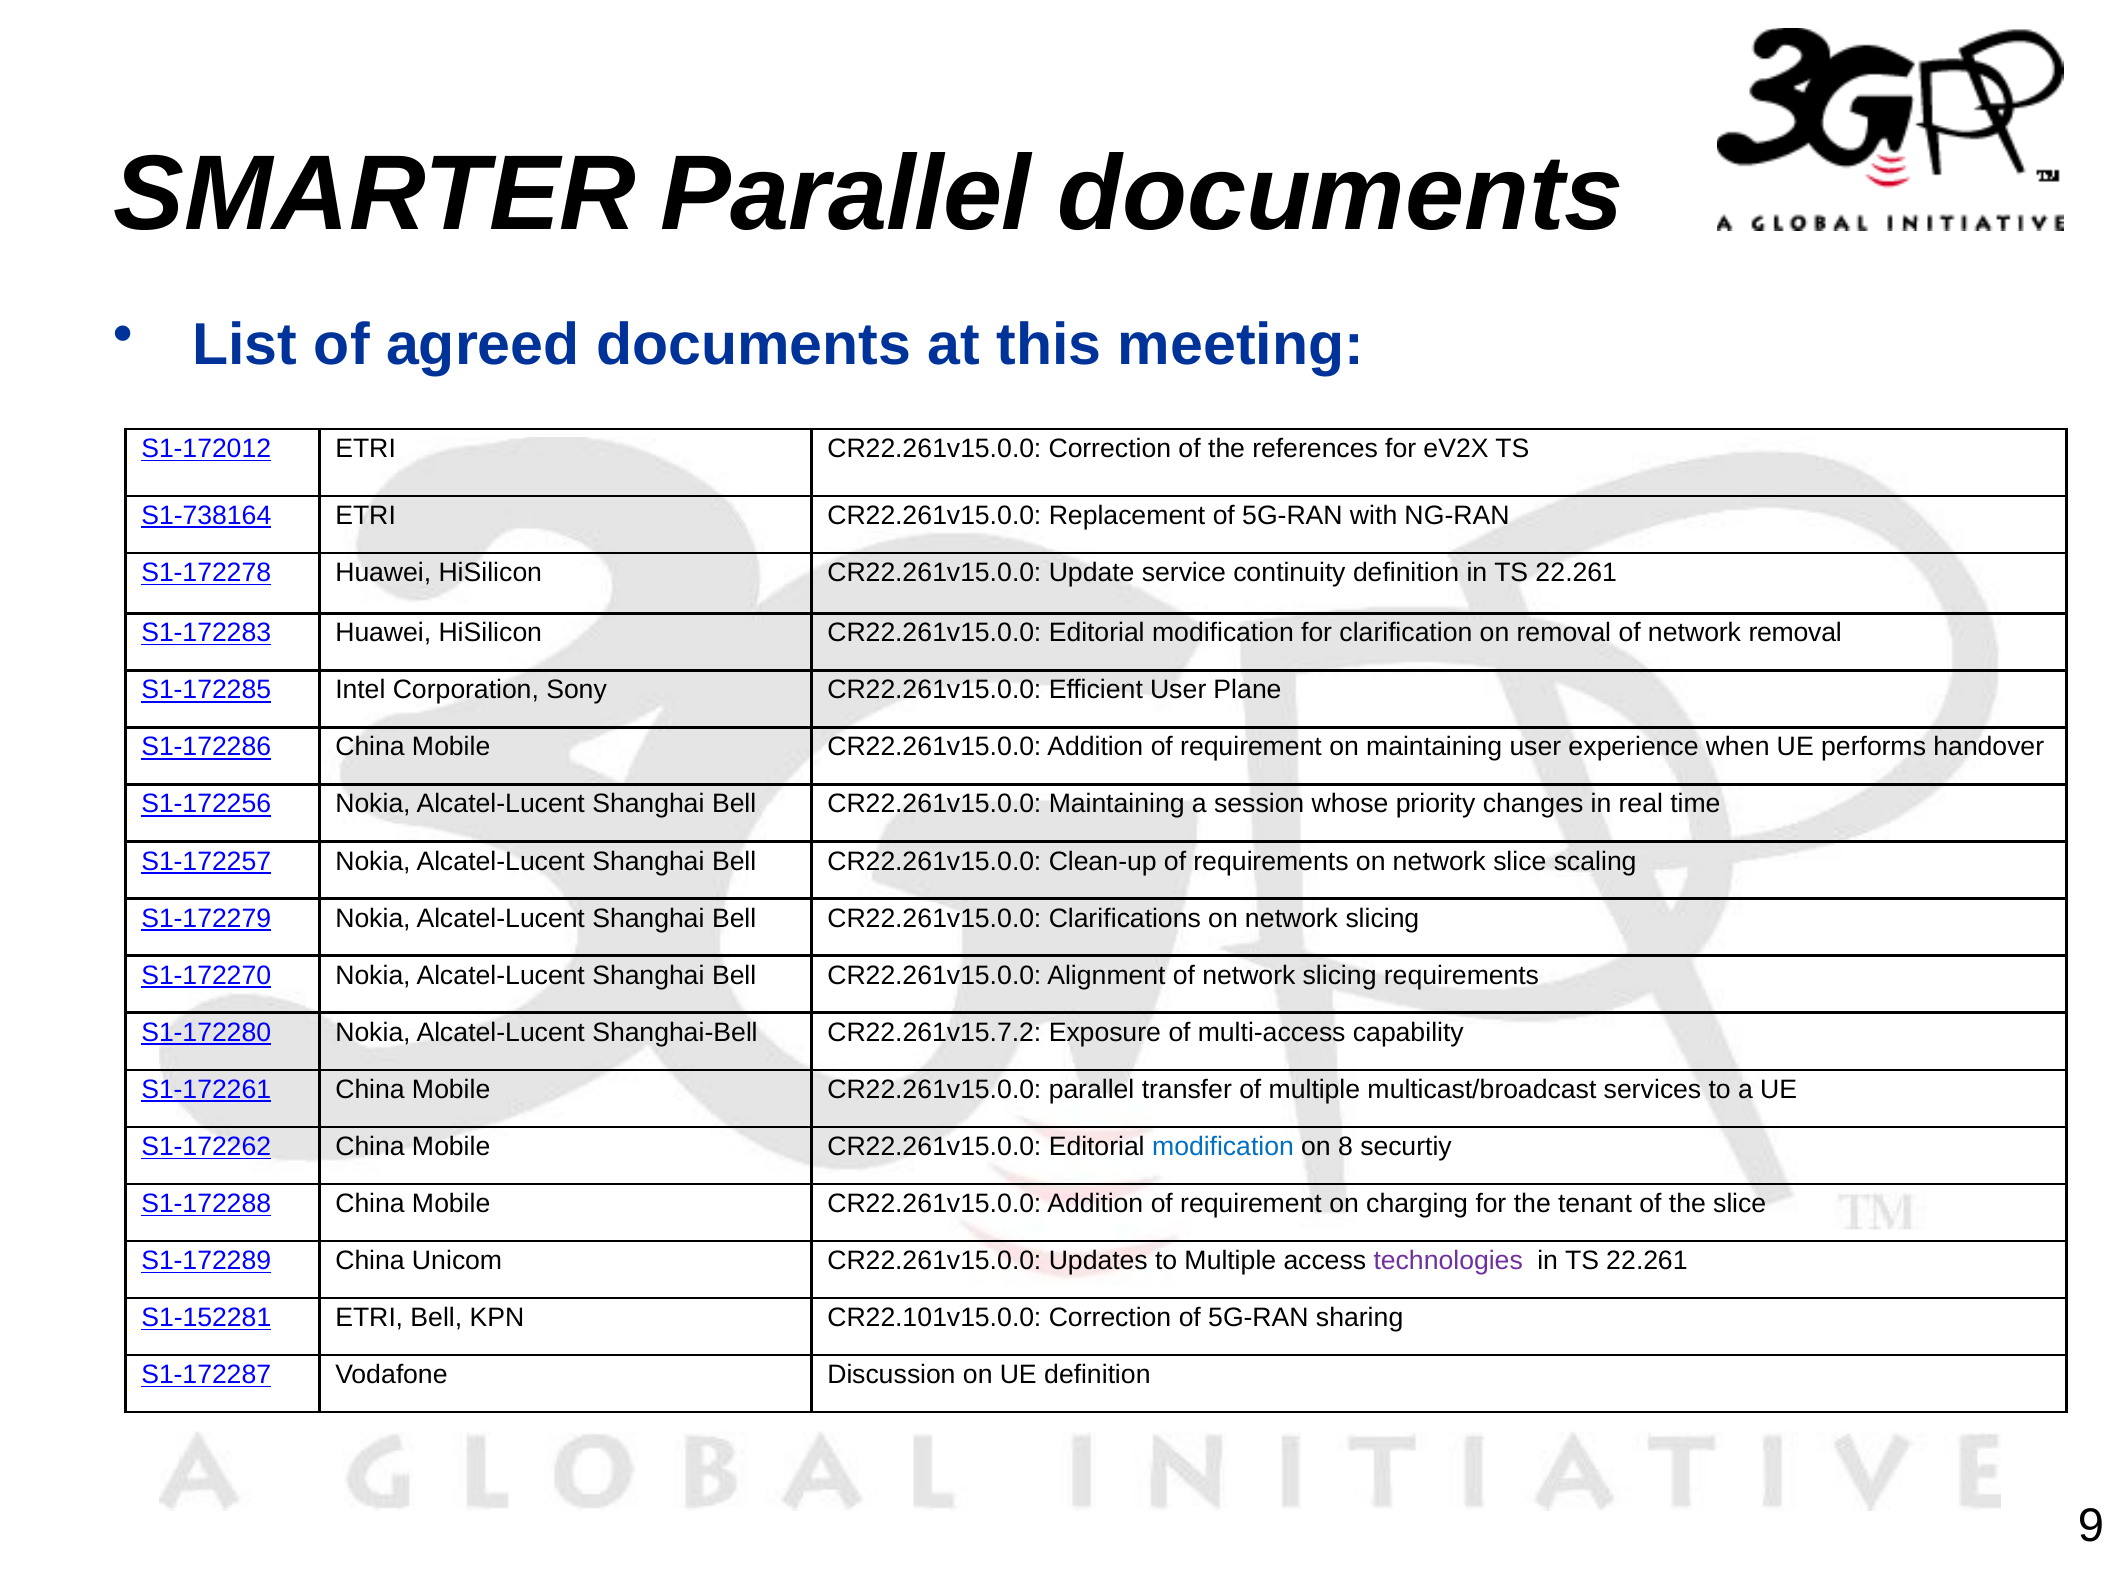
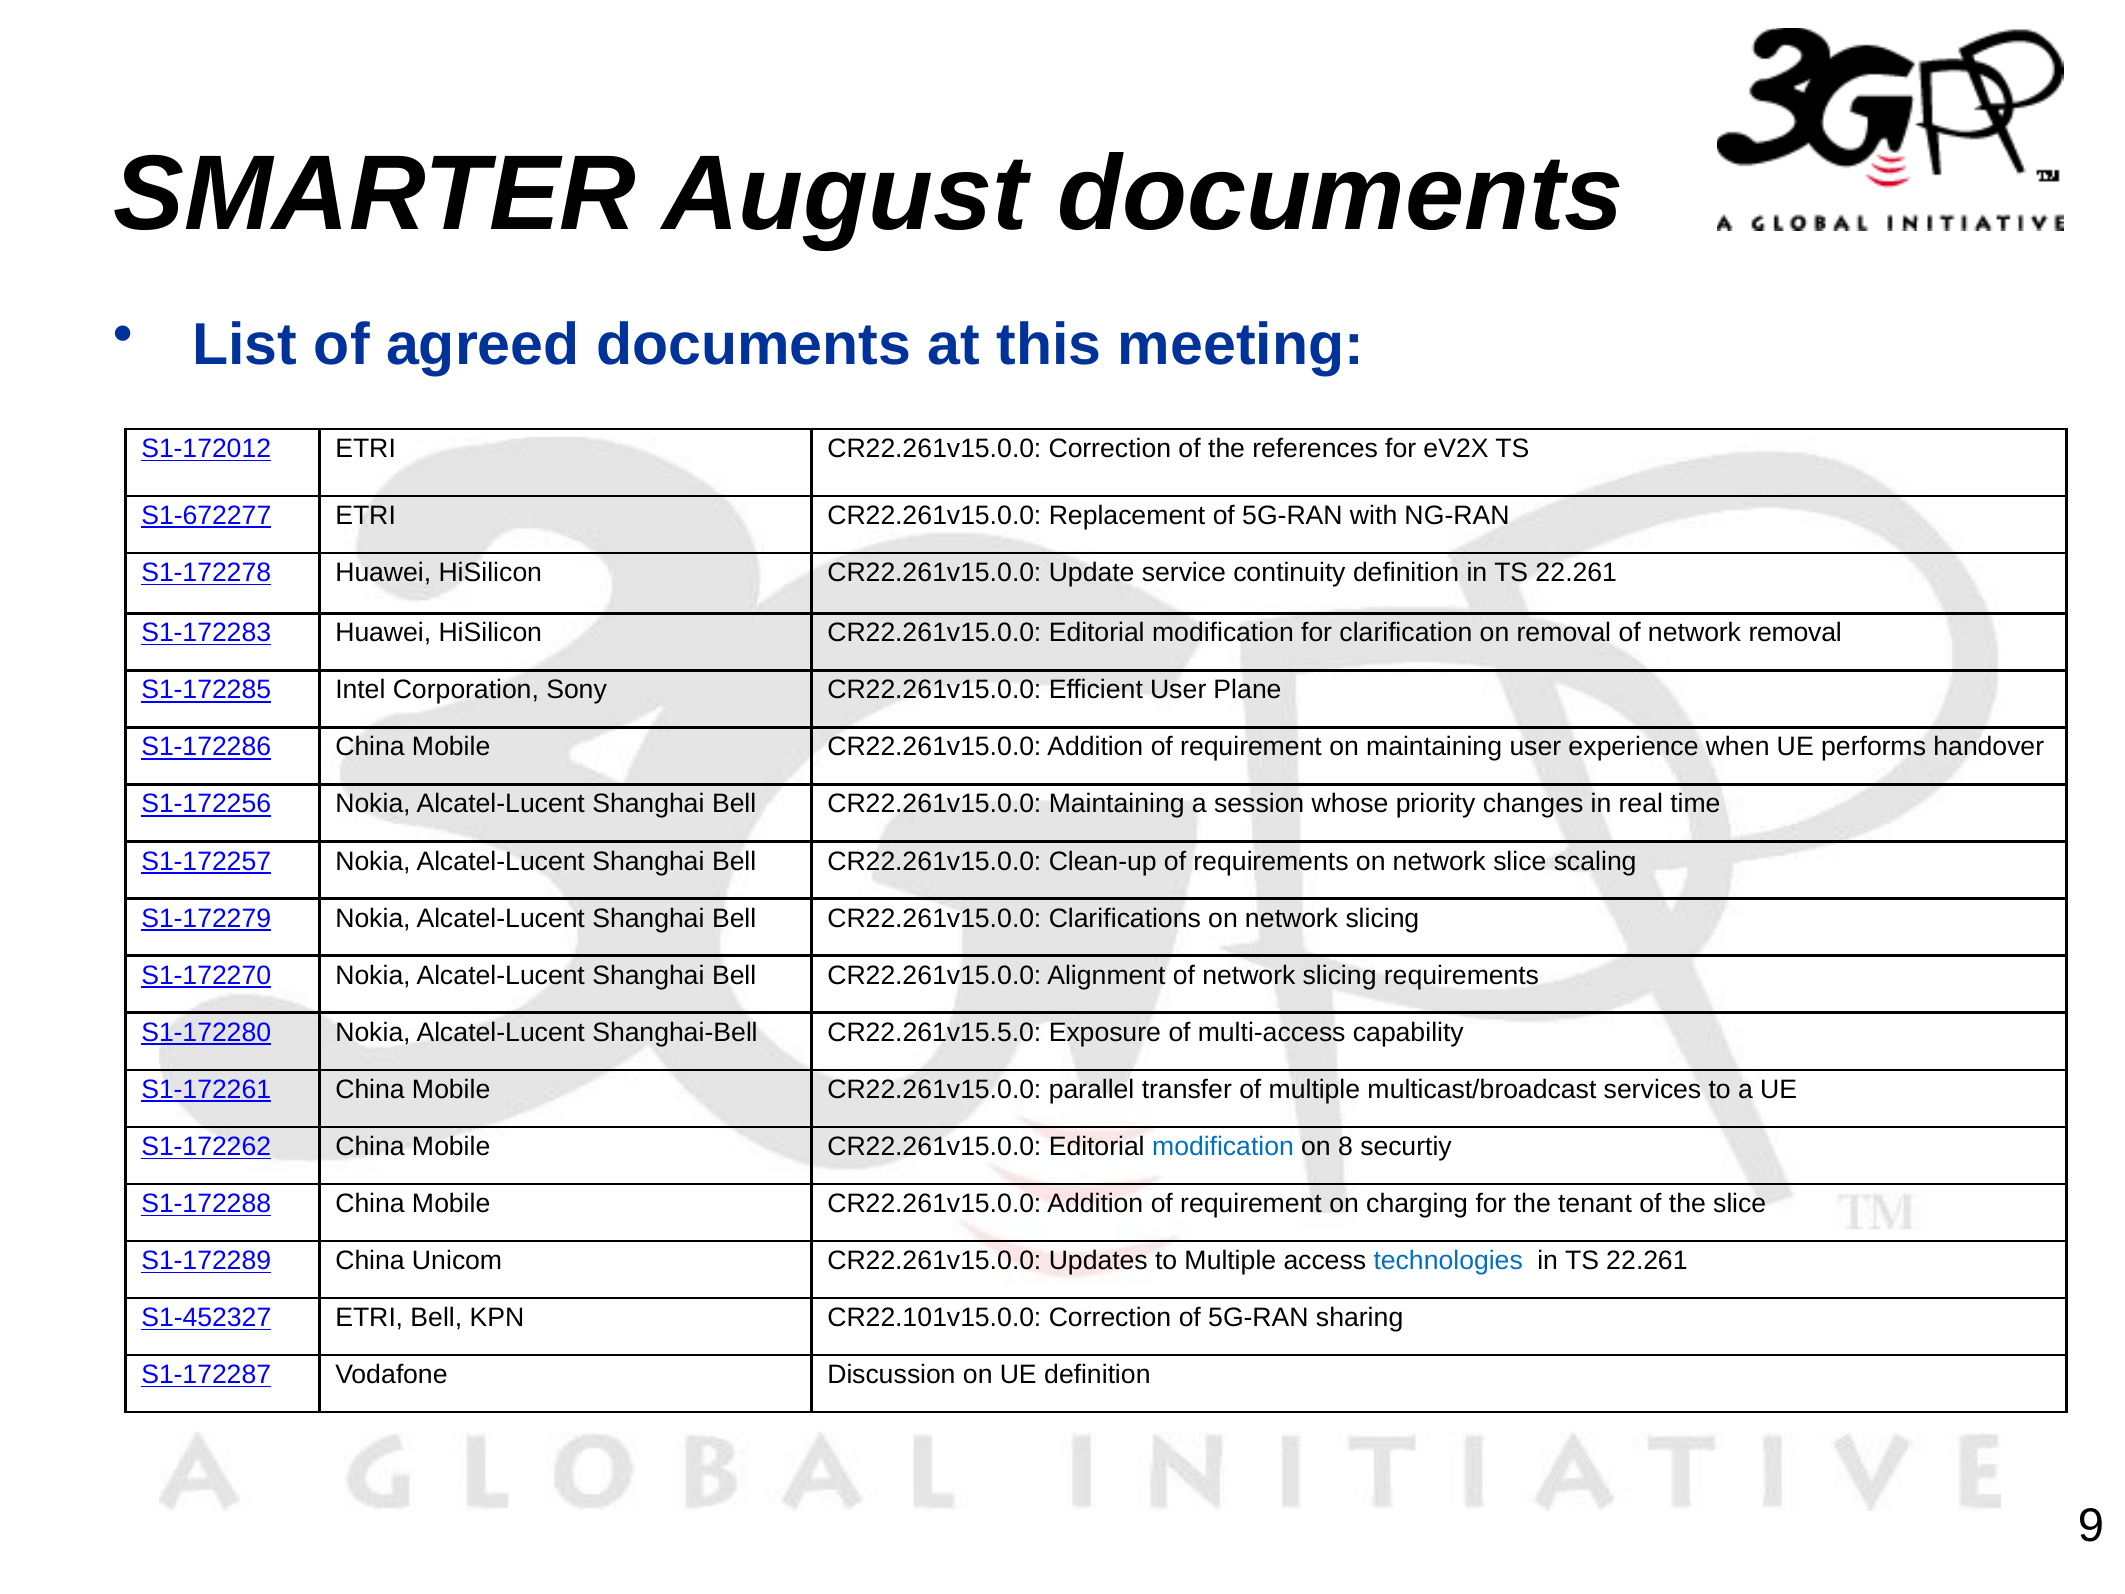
SMARTER Parallel: Parallel -> August (845, 195)
S1-738164: S1-738164 -> S1-672277 (206, 515)
CR22.261v15.7.2: CR22.261v15.7.2 -> CR22.261v15.5.0 (934, 1032)
technologies colour: purple -> blue (1448, 1261)
S1-152281: S1-152281 -> S1-452327 (206, 1318)
